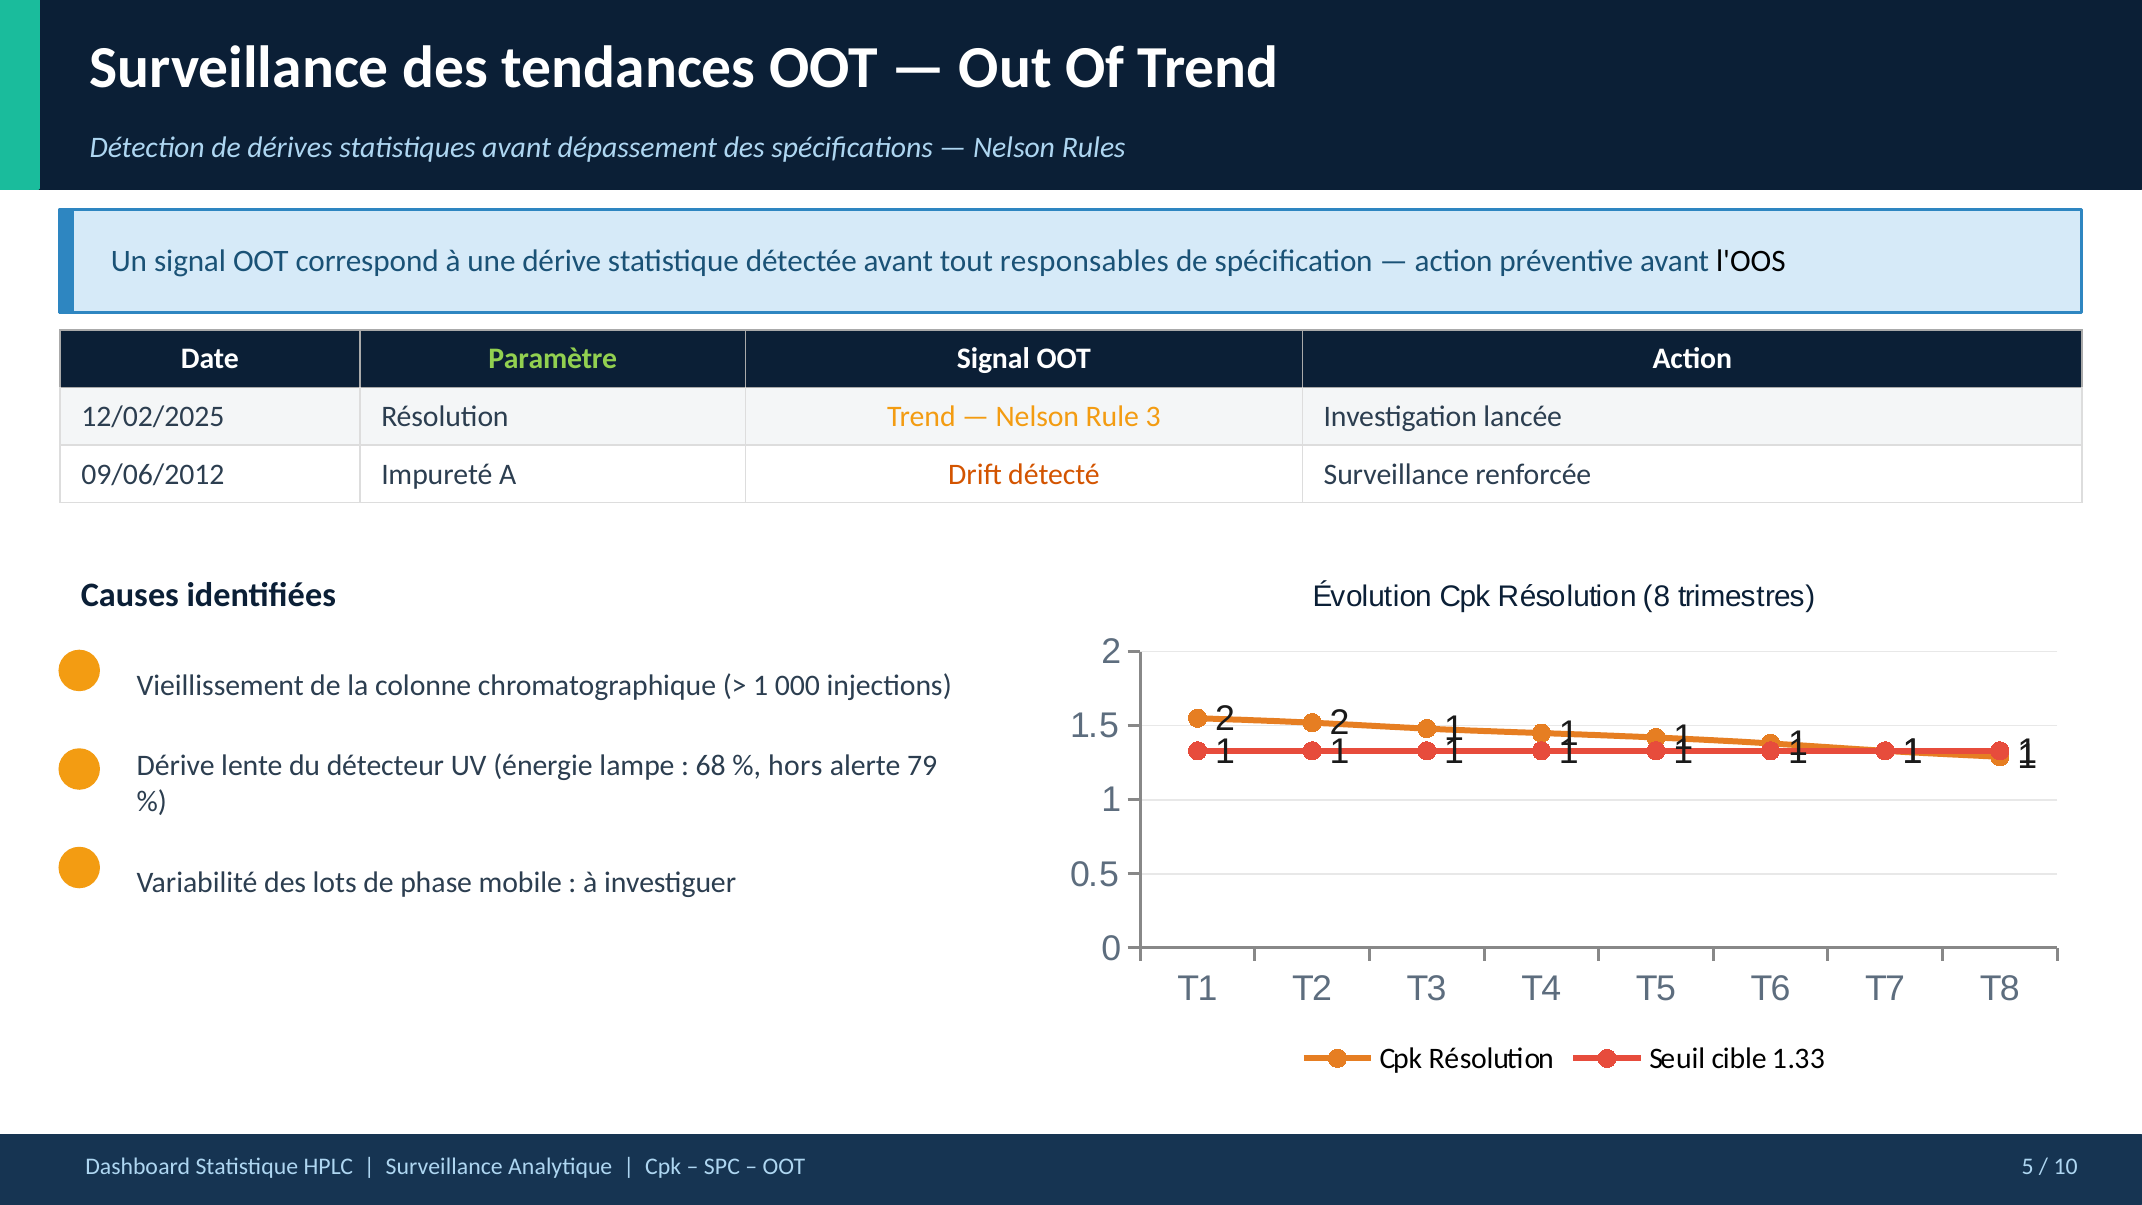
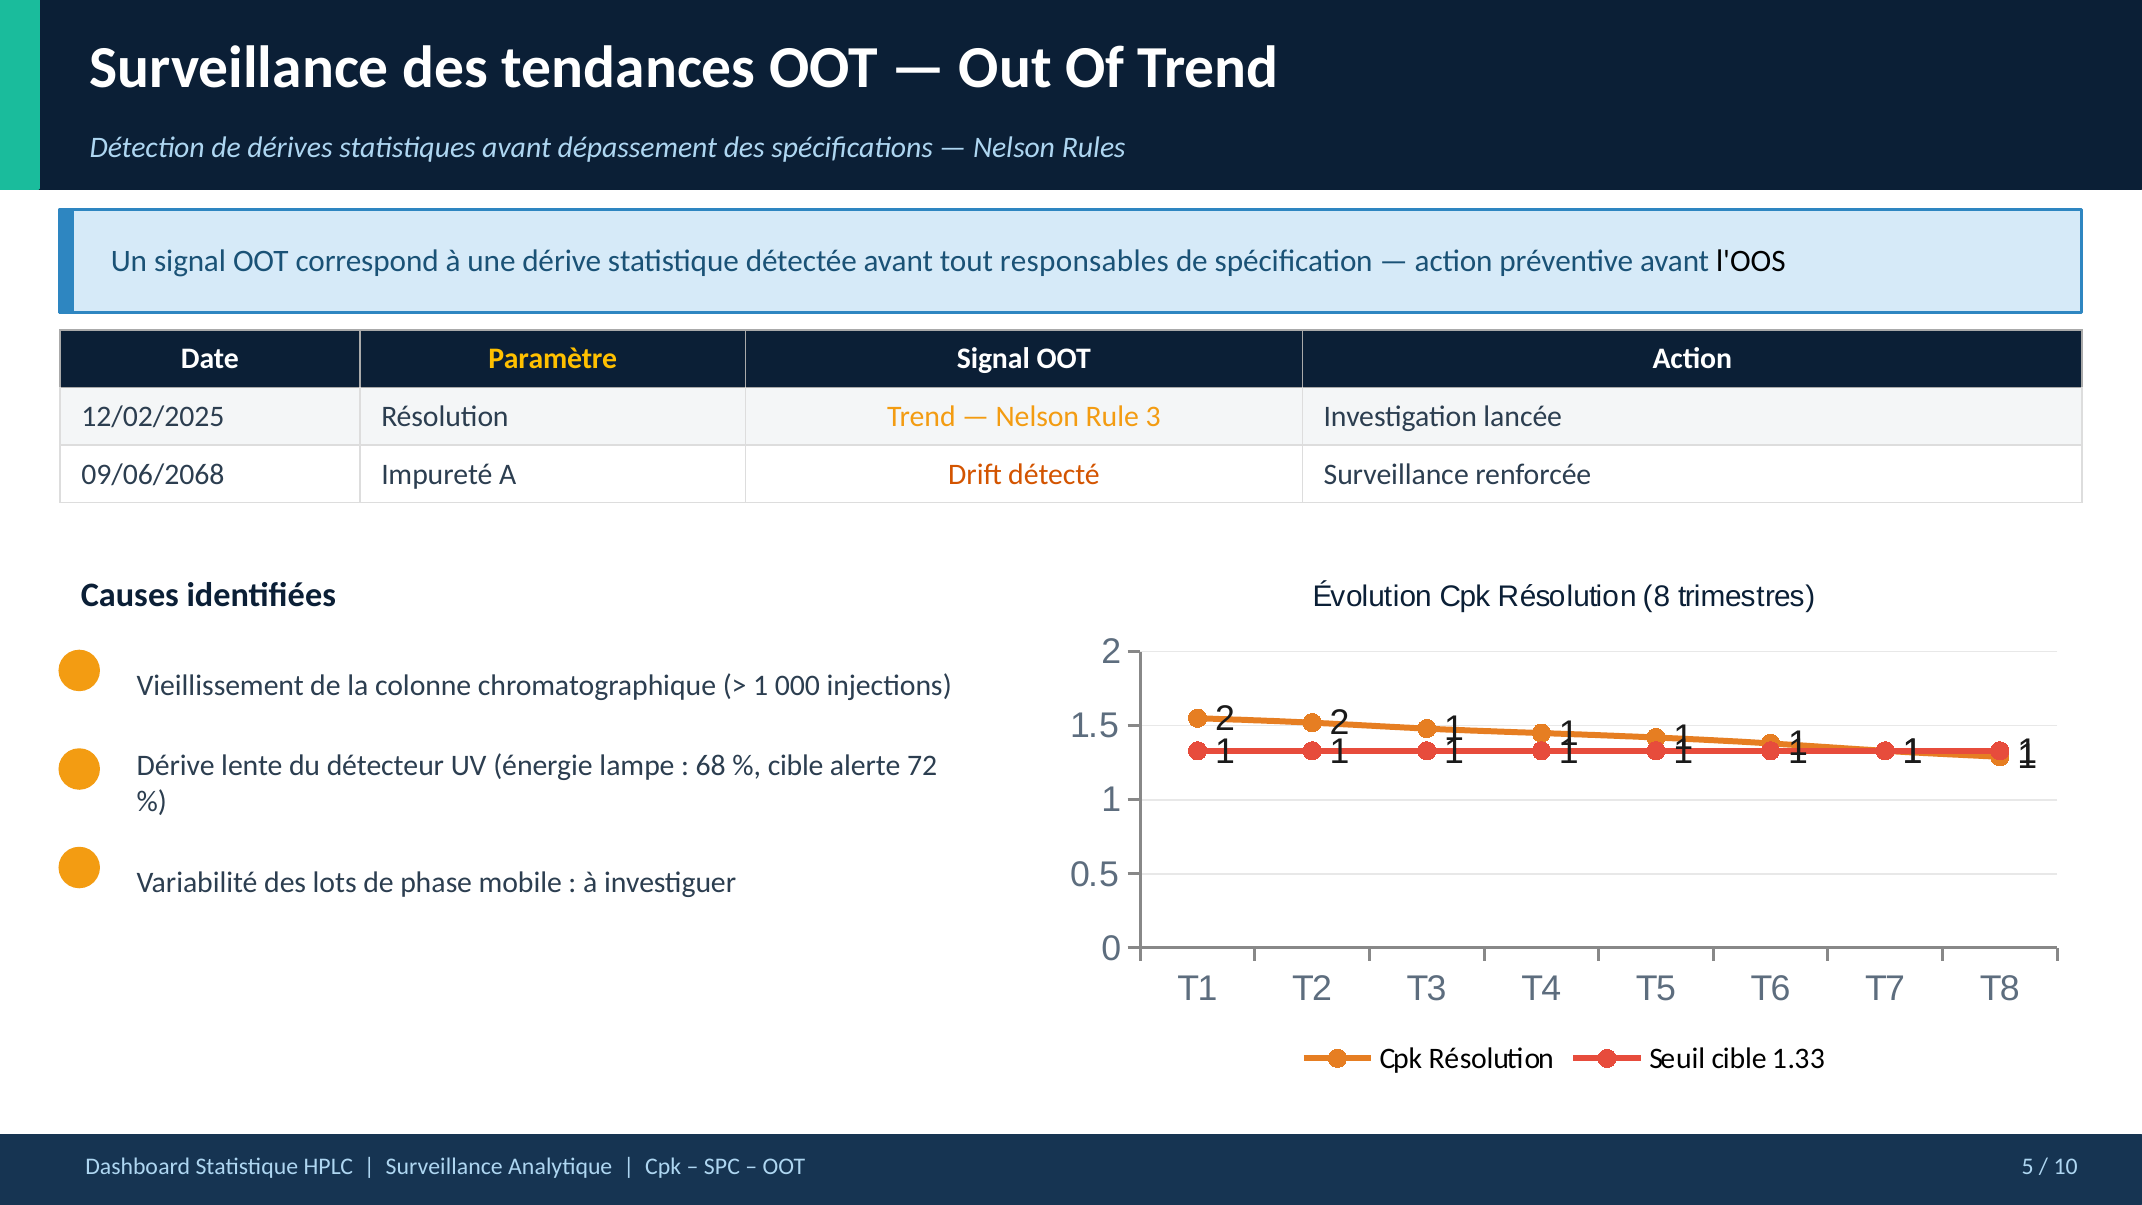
Paramètre colour: light green -> yellow (553, 359)
09/06/2012: 09/06/2012 -> 09/06/2068 (153, 474)
hors: hors -> cible (796, 766)
79: 79 -> 72 (922, 766)
